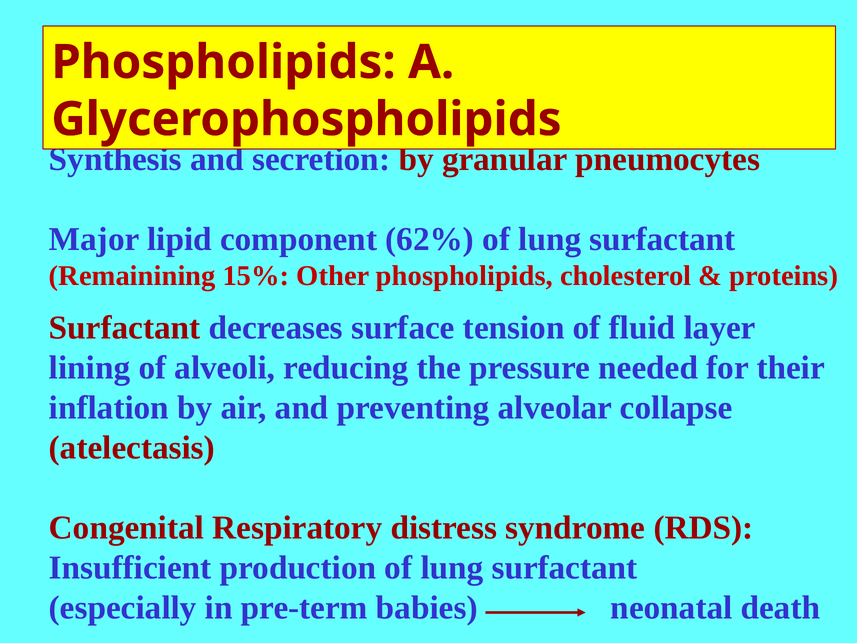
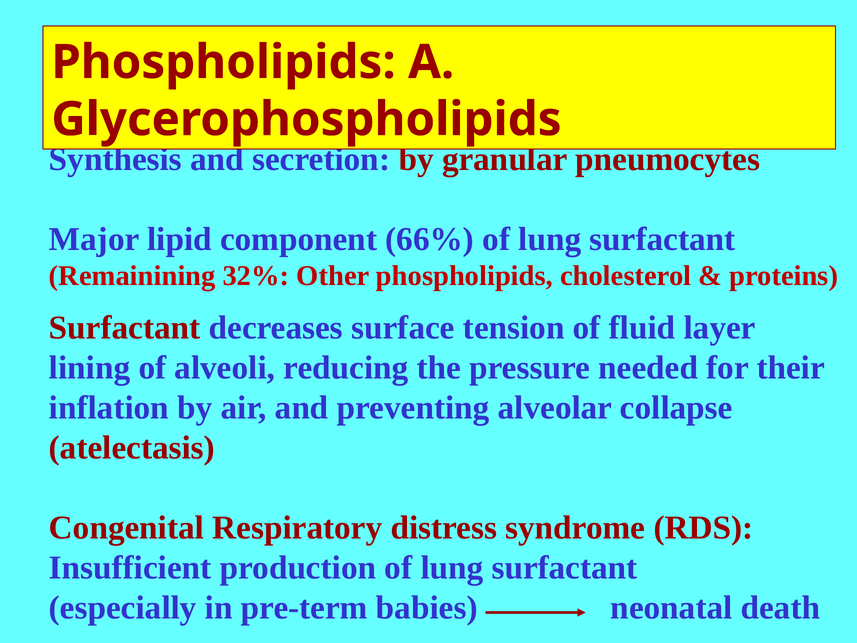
62%: 62% -> 66% (430, 239)
15%: 15% -> 32% (256, 276)
